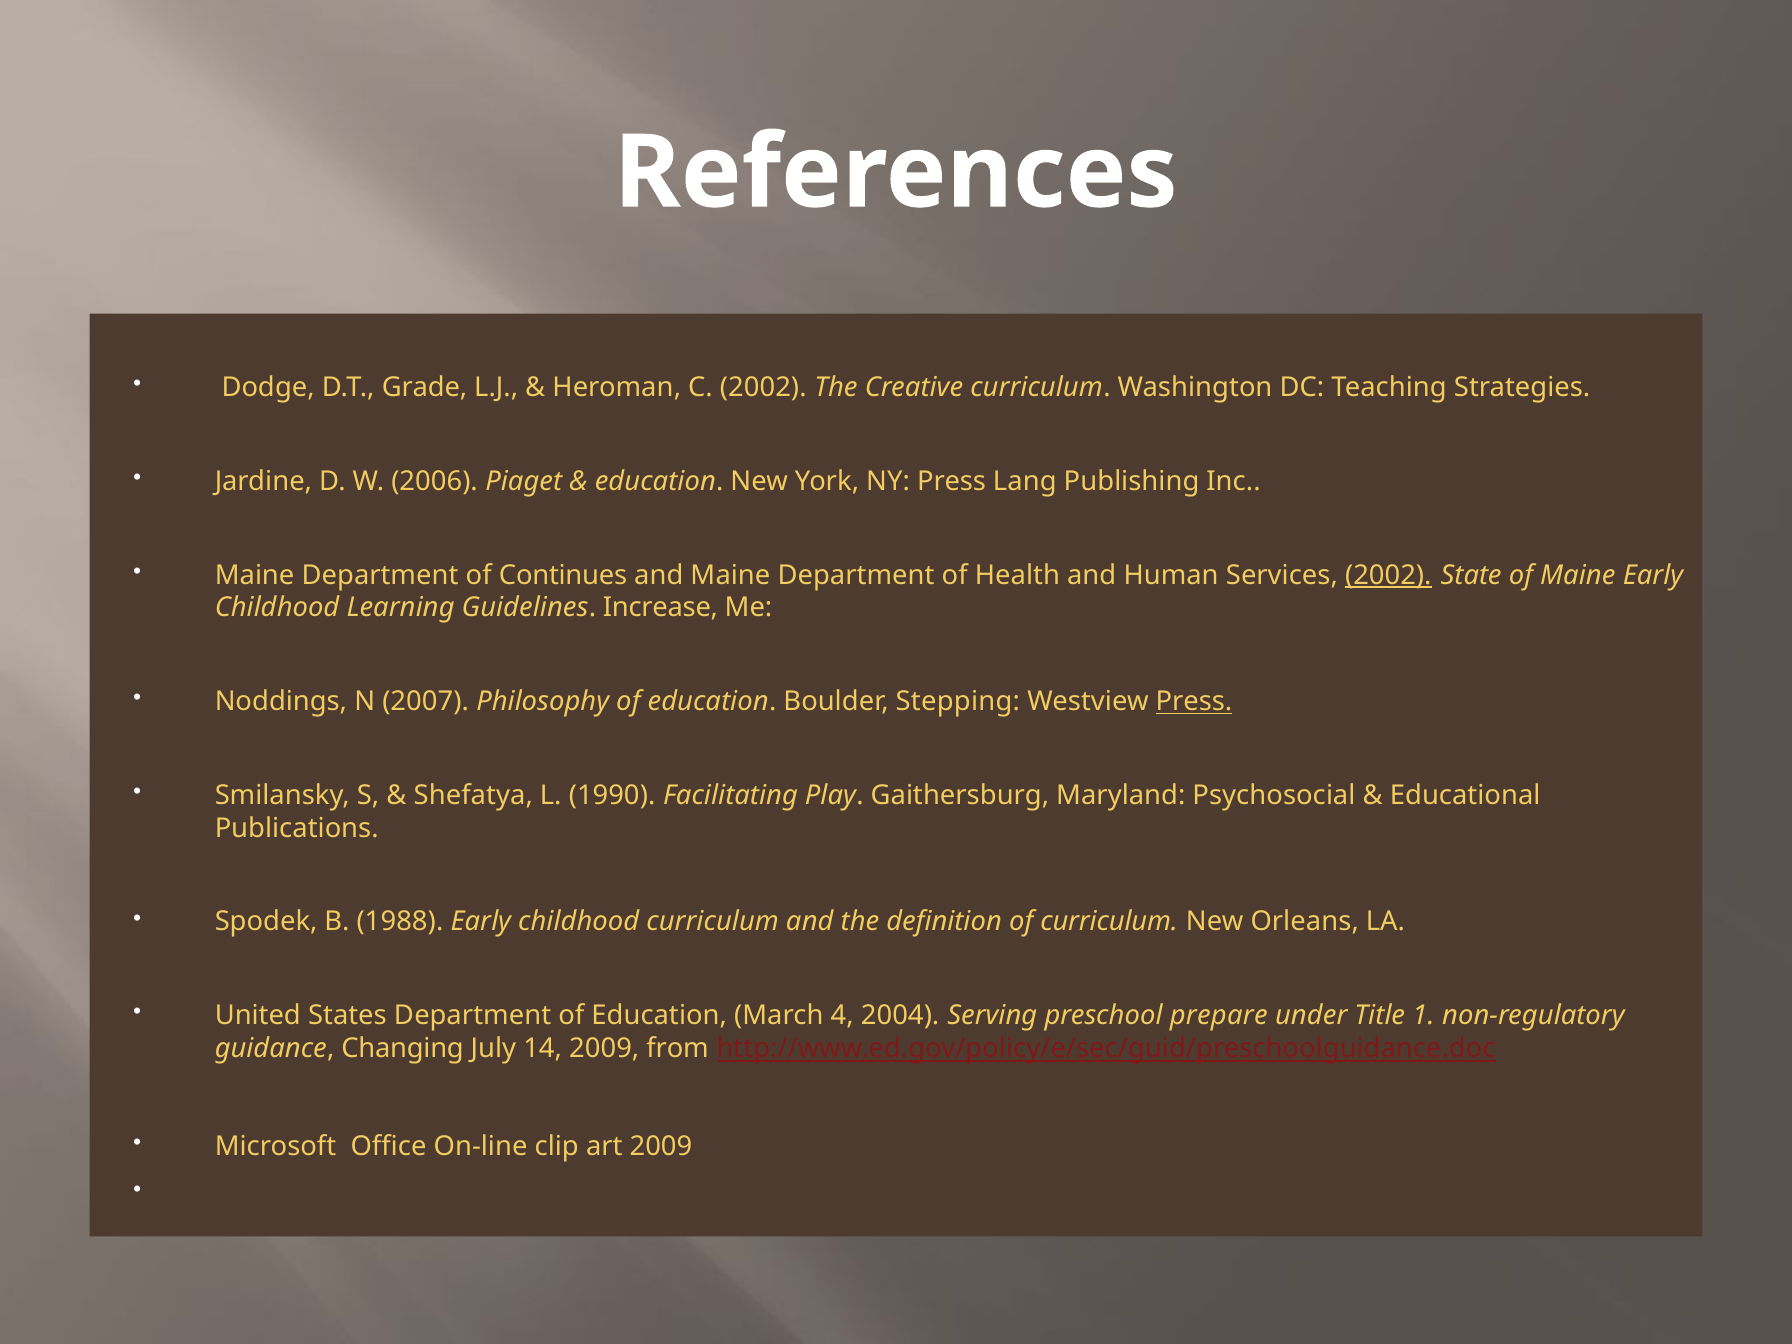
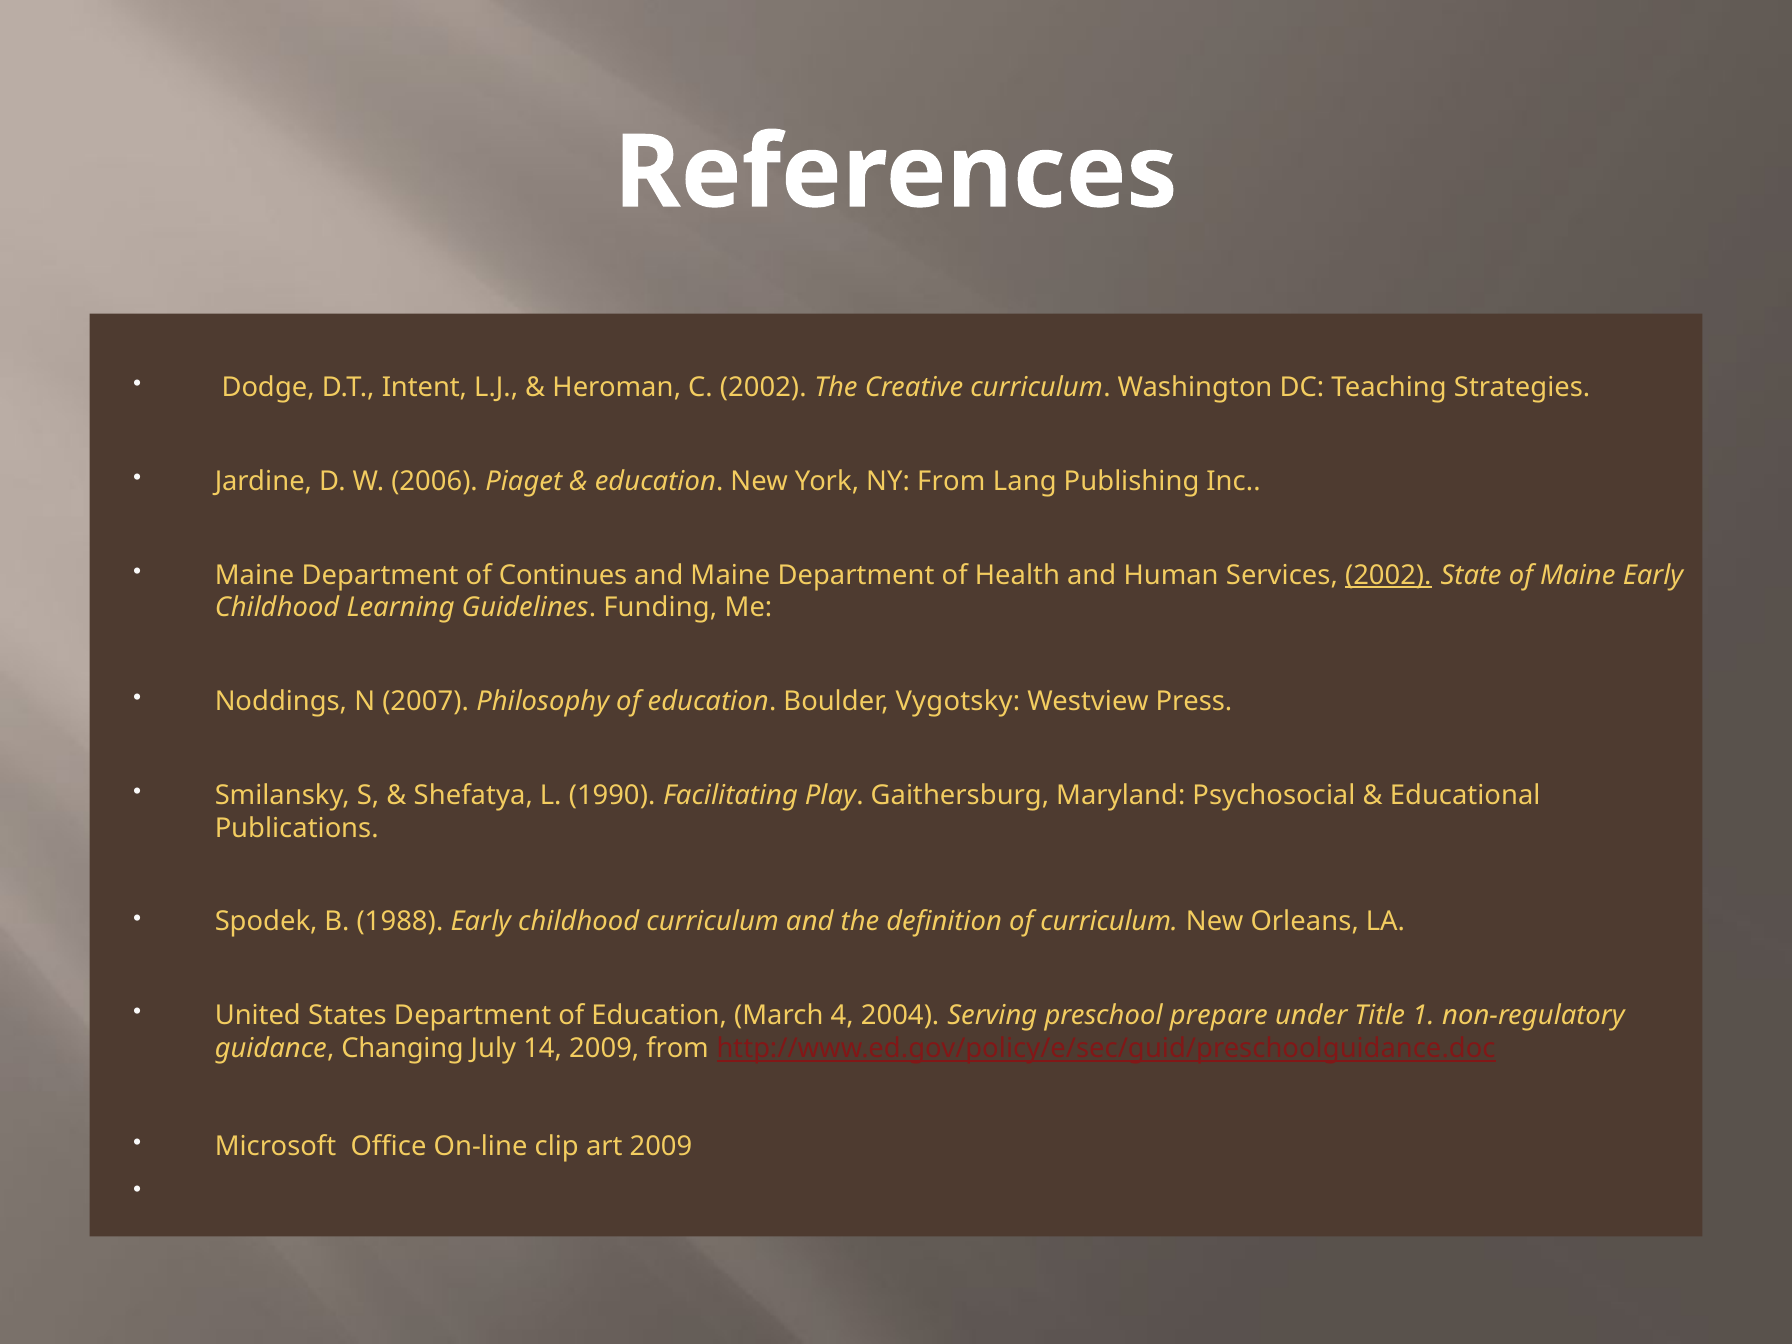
Grade: Grade -> Intent (424, 388)
NY Press: Press -> From (951, 481)
Increase: Increase -> Funding (660, 608)
Stepping: Stepping -> Vygotsky (958, 702)
Press underline: present -> none (1194, 702)
